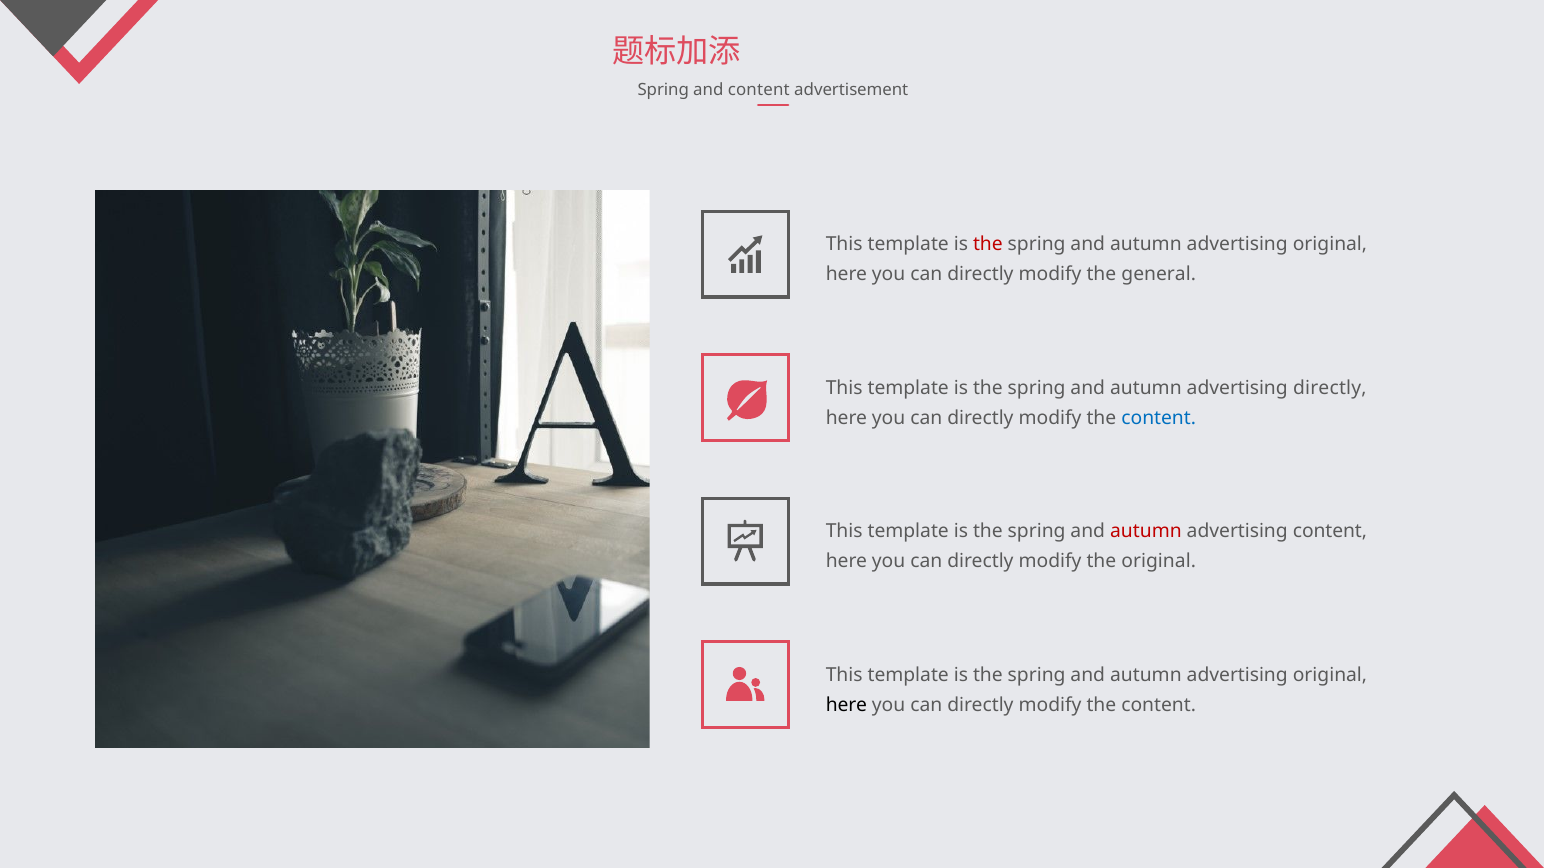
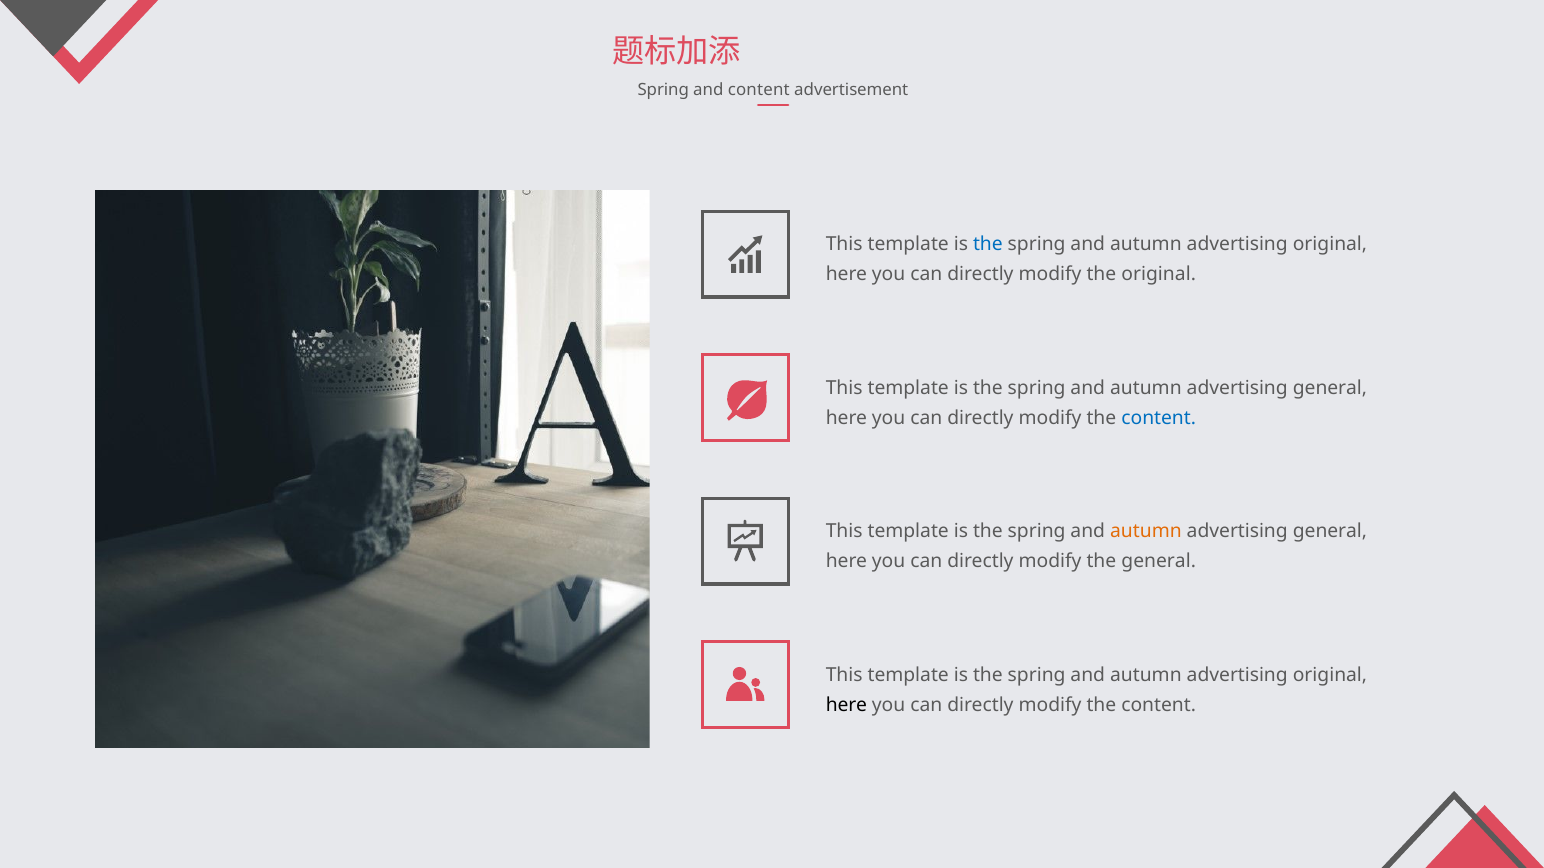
the colour: red -> blue (988, 244)
the general: general -> original (1159, 274)
directly: directly -> general (1330, 388)
autumn colour: red -> orange (1146, 532)
content: content -> general (1330, 532)
the original: original -> general (1159, 562)
